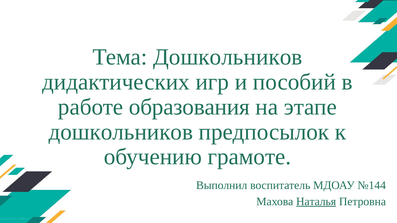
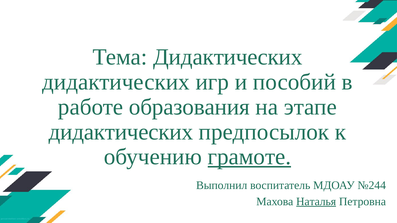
Тема Дошкольников: Дошкольников -> Дидактических (228, 57)
дошкольников: дошкольников -> дидактических (121, 132)
грамоте underline: none -> present (249, 157)
№144: №144 -> №244 (372, 186)
